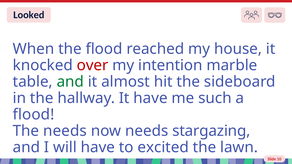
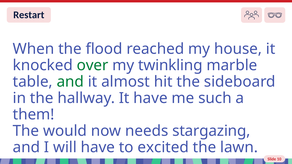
Looked: Looked -> Restart (29, 15)
over colour: red -> green (93, 65)
intention: intention -> twinkling (170, 65)
flood: flood -> them (34, 115)
The needs: needs -> would (65, 131)
